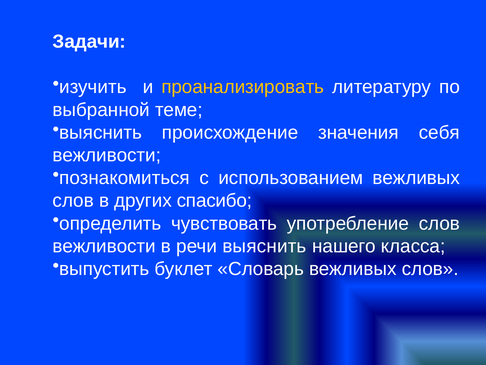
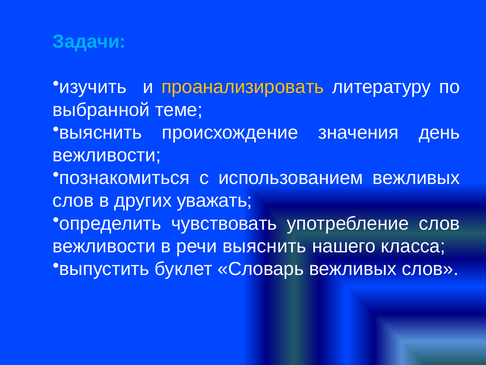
Задачи colour: white -> light blue (89, 42)
себя: себя -> день (439, 132)
спасибо: спасибо -> уважать (214, 200)
